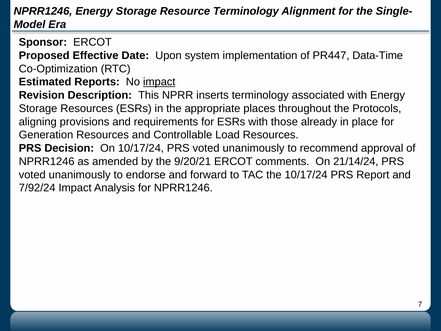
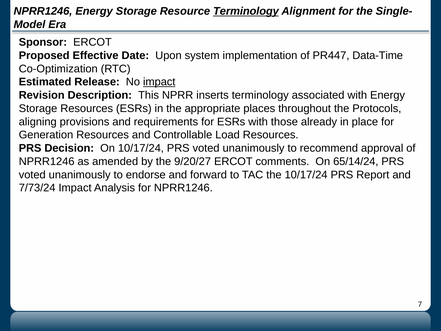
Terminology underline: none -> present (246, 11)
Reports: Reports -> Release (97, 82)
9/20/21: 9/20/21 -> 9/20/27 (193, 161)
21/14/24: 21/14/24 -> 65/14/24 (356, 161)
7/92/24: 7/92/24 -> 7/73/24 (37, 188)
